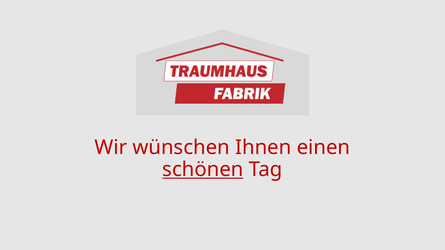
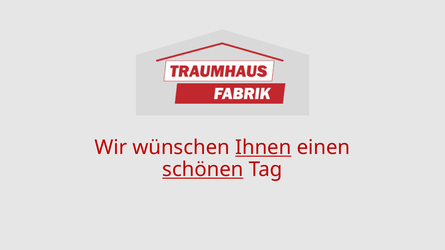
Ihnen underline: none -> present (263, 148)
